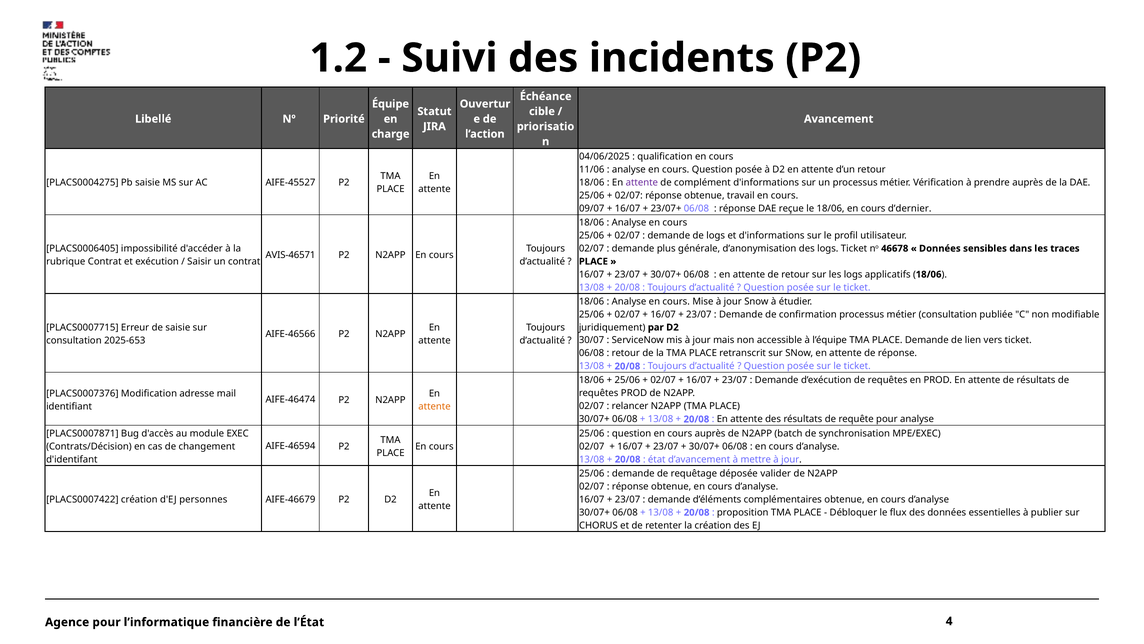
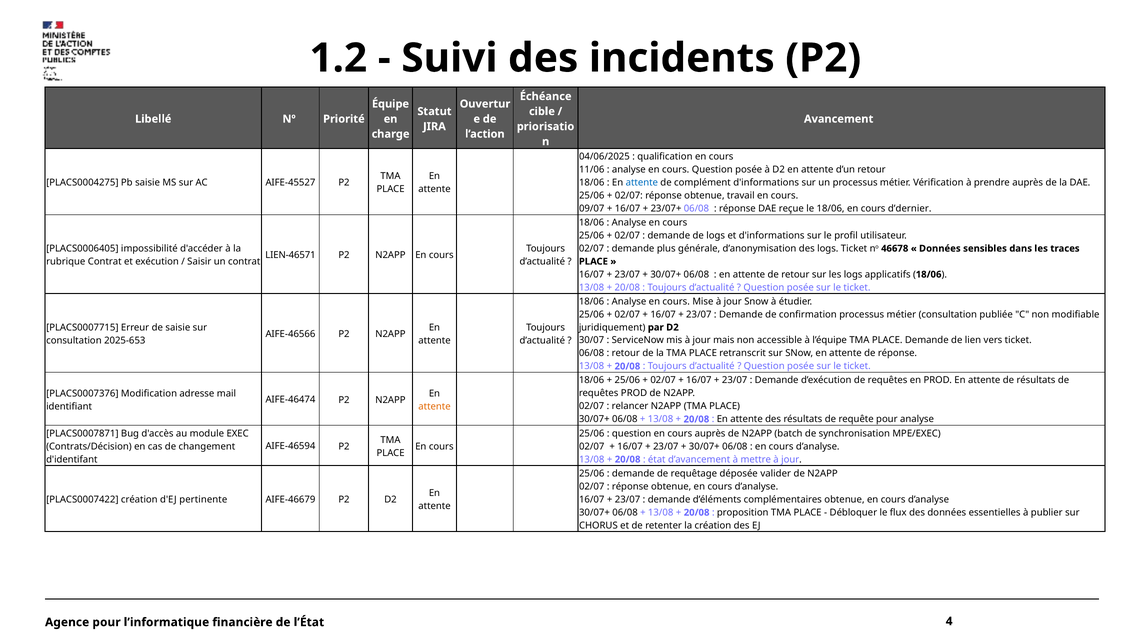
attente colour: purple -> blue (642, 182)
AVIS-46571: AVIS-46571 -> LIEN-46571 (290, 255)
personnes: personnes -> pertinente (203, 499)
